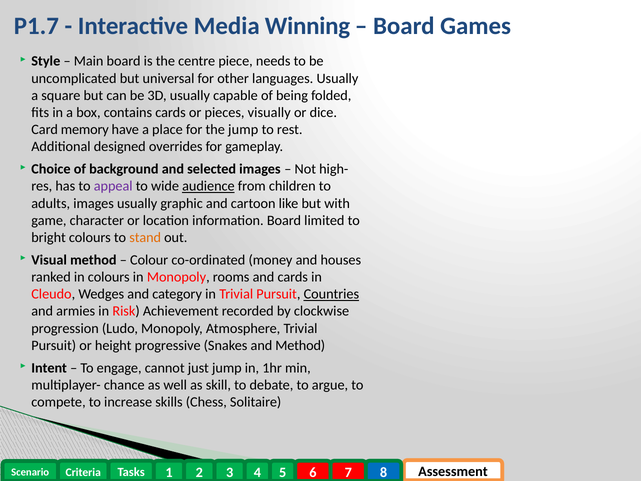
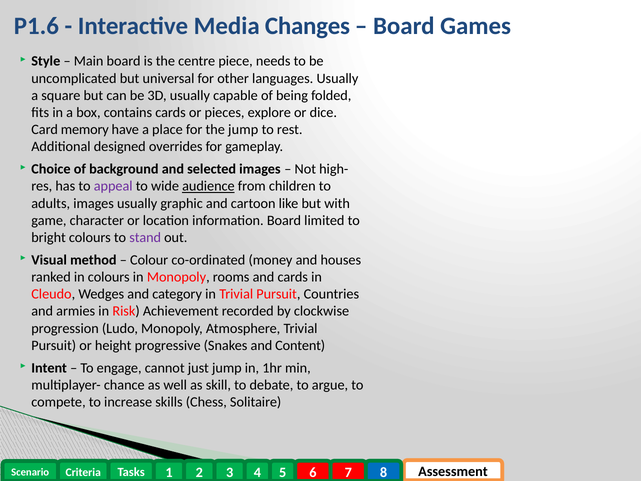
P1.7: P1.7 -> P1.6 (36, 26)
Winning: Winning -> Changes (307, 26)
visually: visually -> explore (269, 113)
stand colour: orange -> purple (145, 237)
Countries underline: present -> none (331, 294)
and Method: Method -> Content (300, 345)
